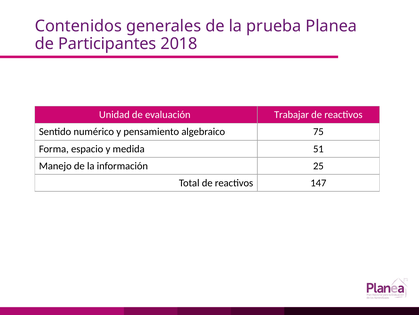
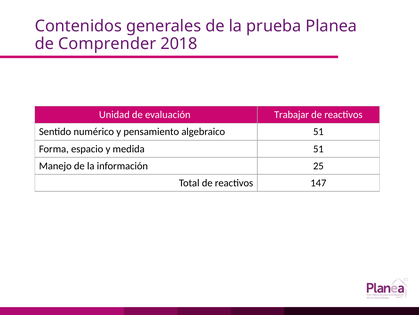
Participantes: Participantes -> Comprender (107, 44)
algebraico 75: 75 -> 51 (318, 132)
